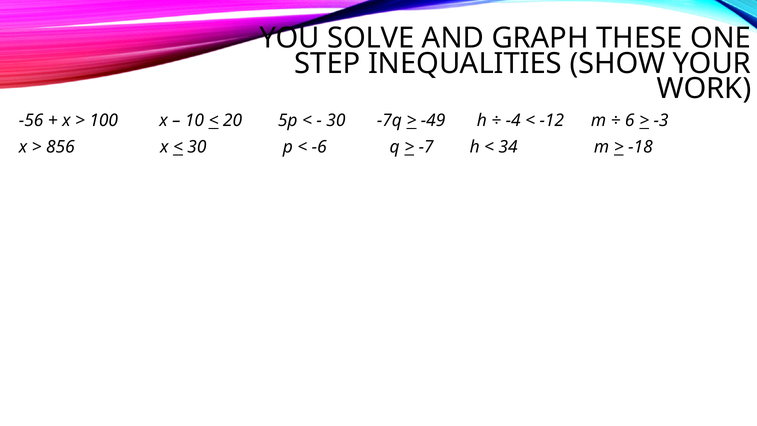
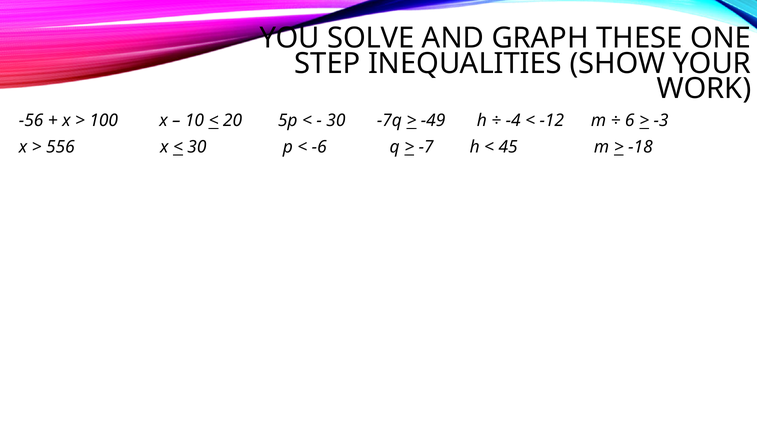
856: 856 -> 556 (60, 147)
34: 34 -> 45 (508, 147)
